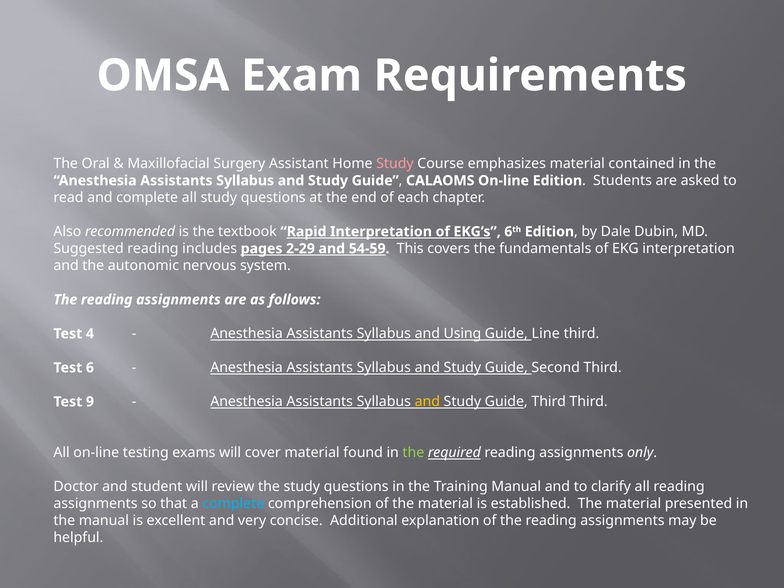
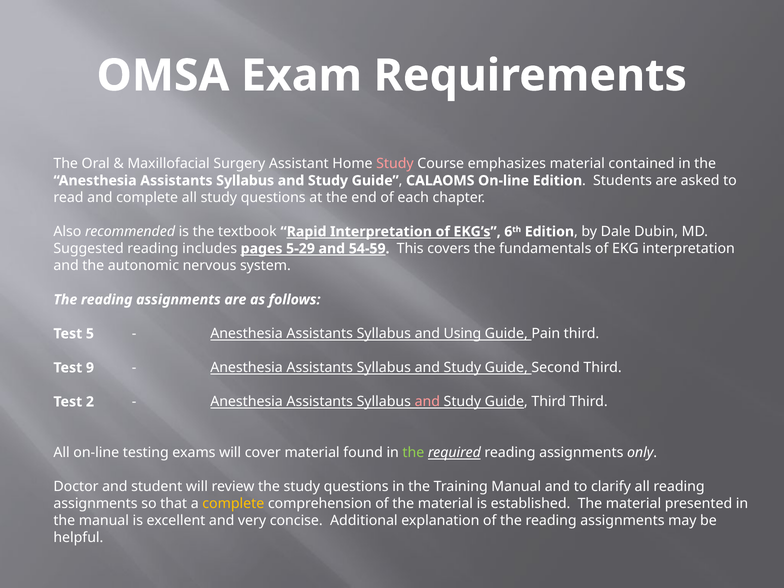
2-29: 2-29 -> 5-29 (300, 249)
4: 4 -> 5 (90, 334)
Line: Line -> Pain (546, 334)
6: 6 -> 9 (90, 368)
9: 9 -> 2 (90, 402)
and colour: yellow -> pink (427, 402)
complete colour: light blue -> yellow (233, 504)
